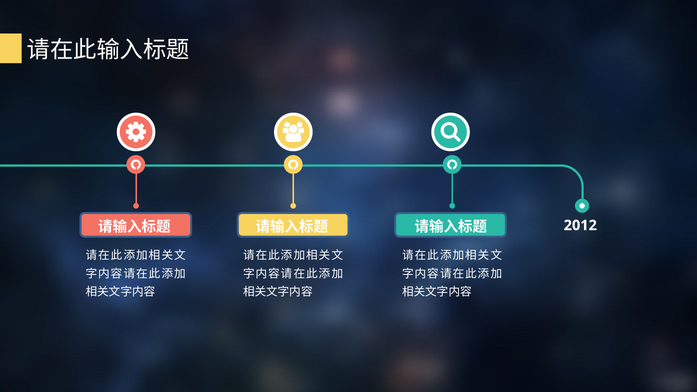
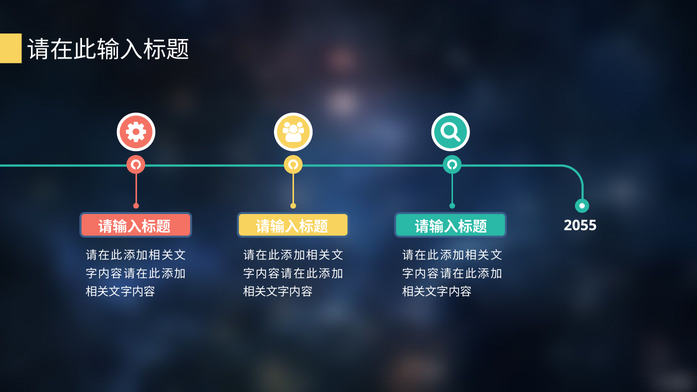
2012: 2012 -> 2055 (580, 225)
